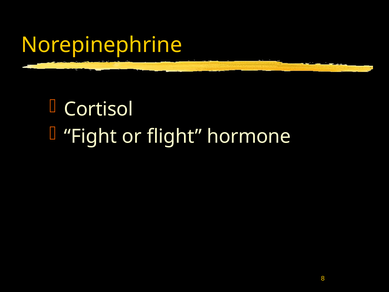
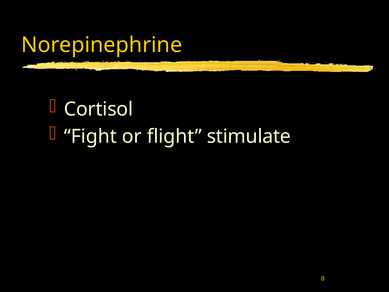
hormone: hormone -> stimulate (249, 136)
